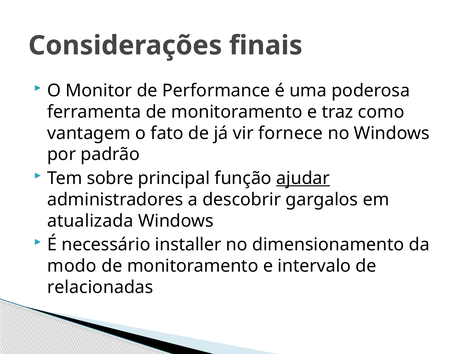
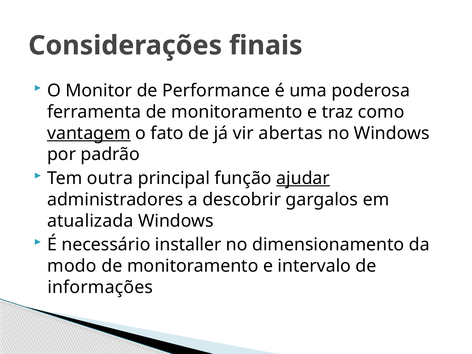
vantagem underline: none -> present (89, 133)
fornece: fornece -> abertas (291, 133)
sobre: sobre -> outra (110, 178)
relacionadas: relacionadas -> informações (100, 287)
